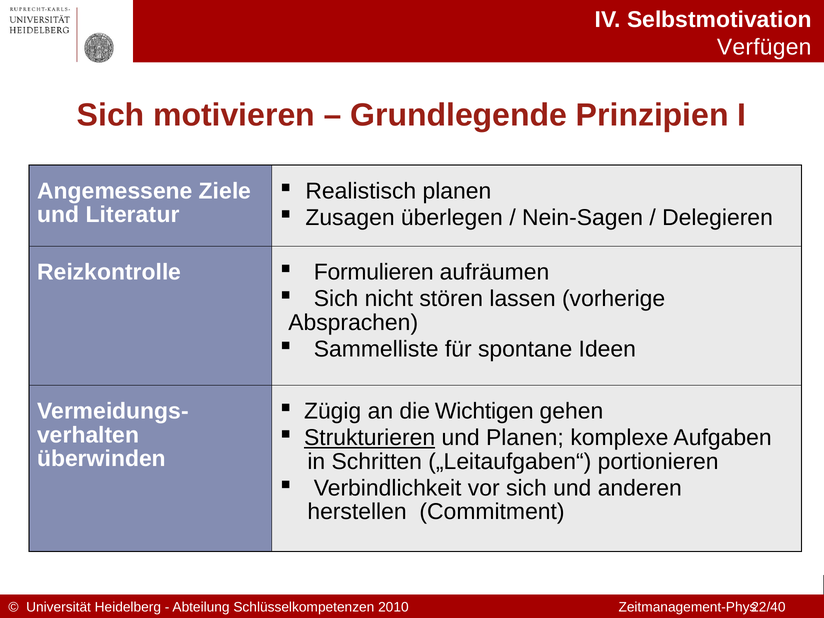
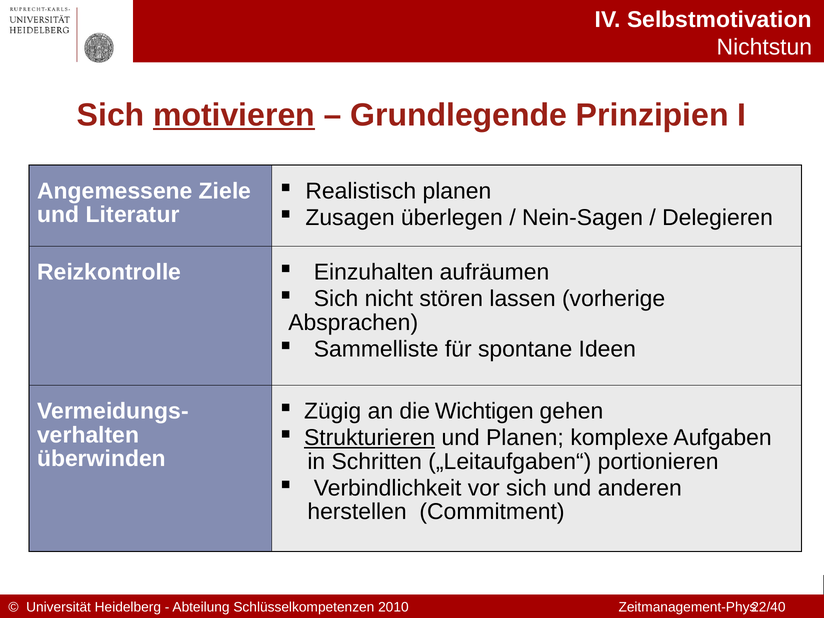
Verfügen: Verfügen -> Nichtstun (764, 47)
motivieren underline: none -> present (234, 115)
Formulieren: Formulieren -> Einzuhalten (374, 272)
